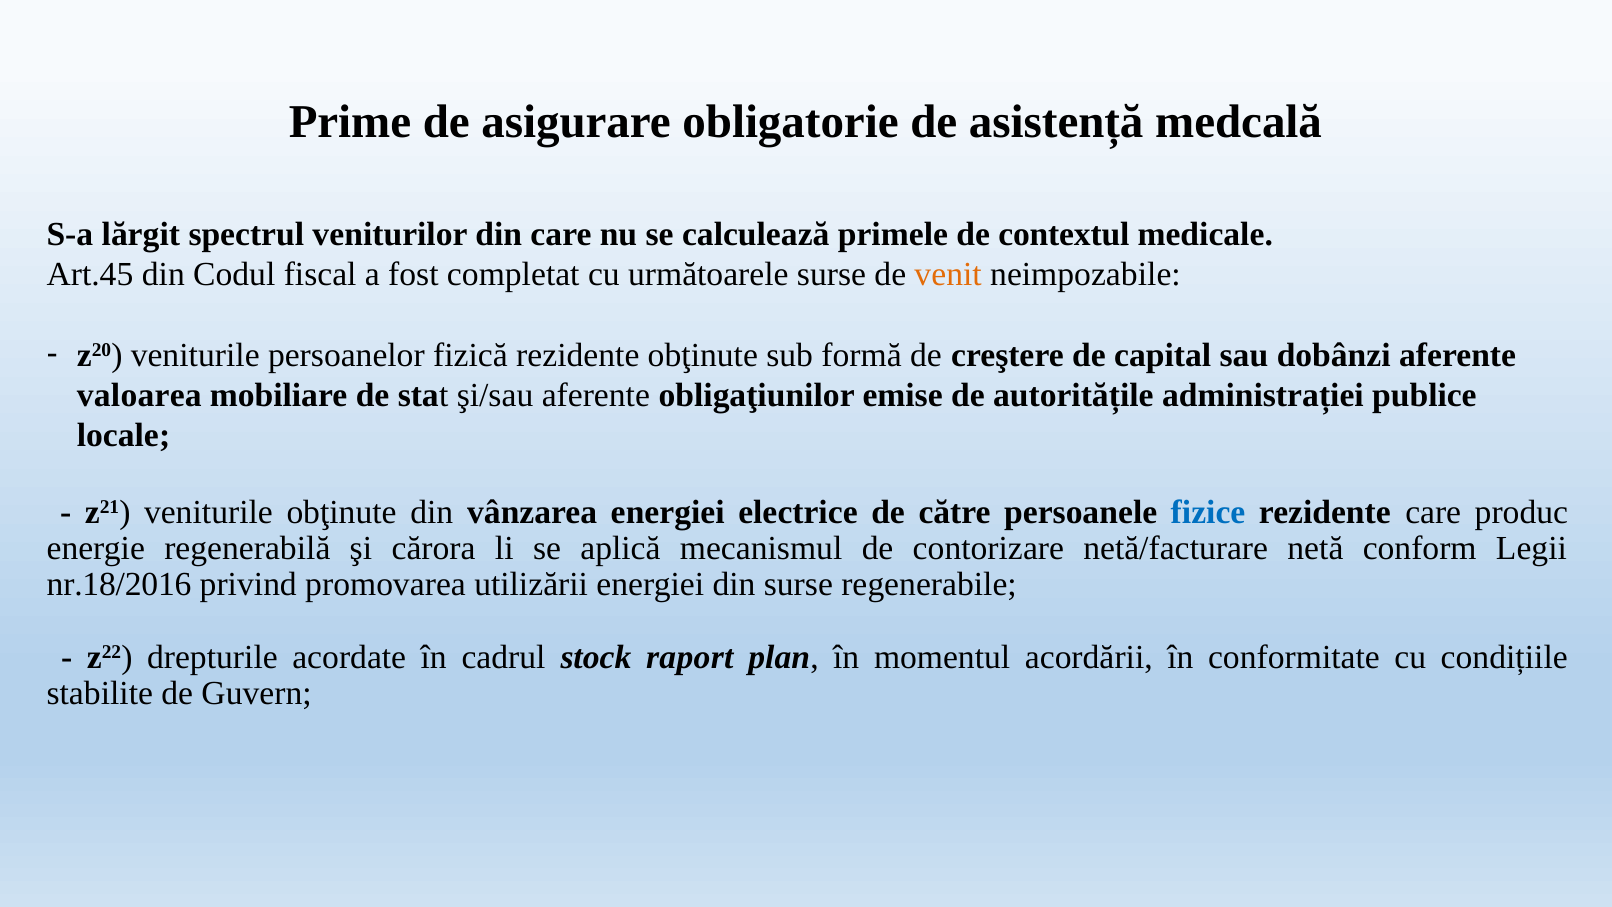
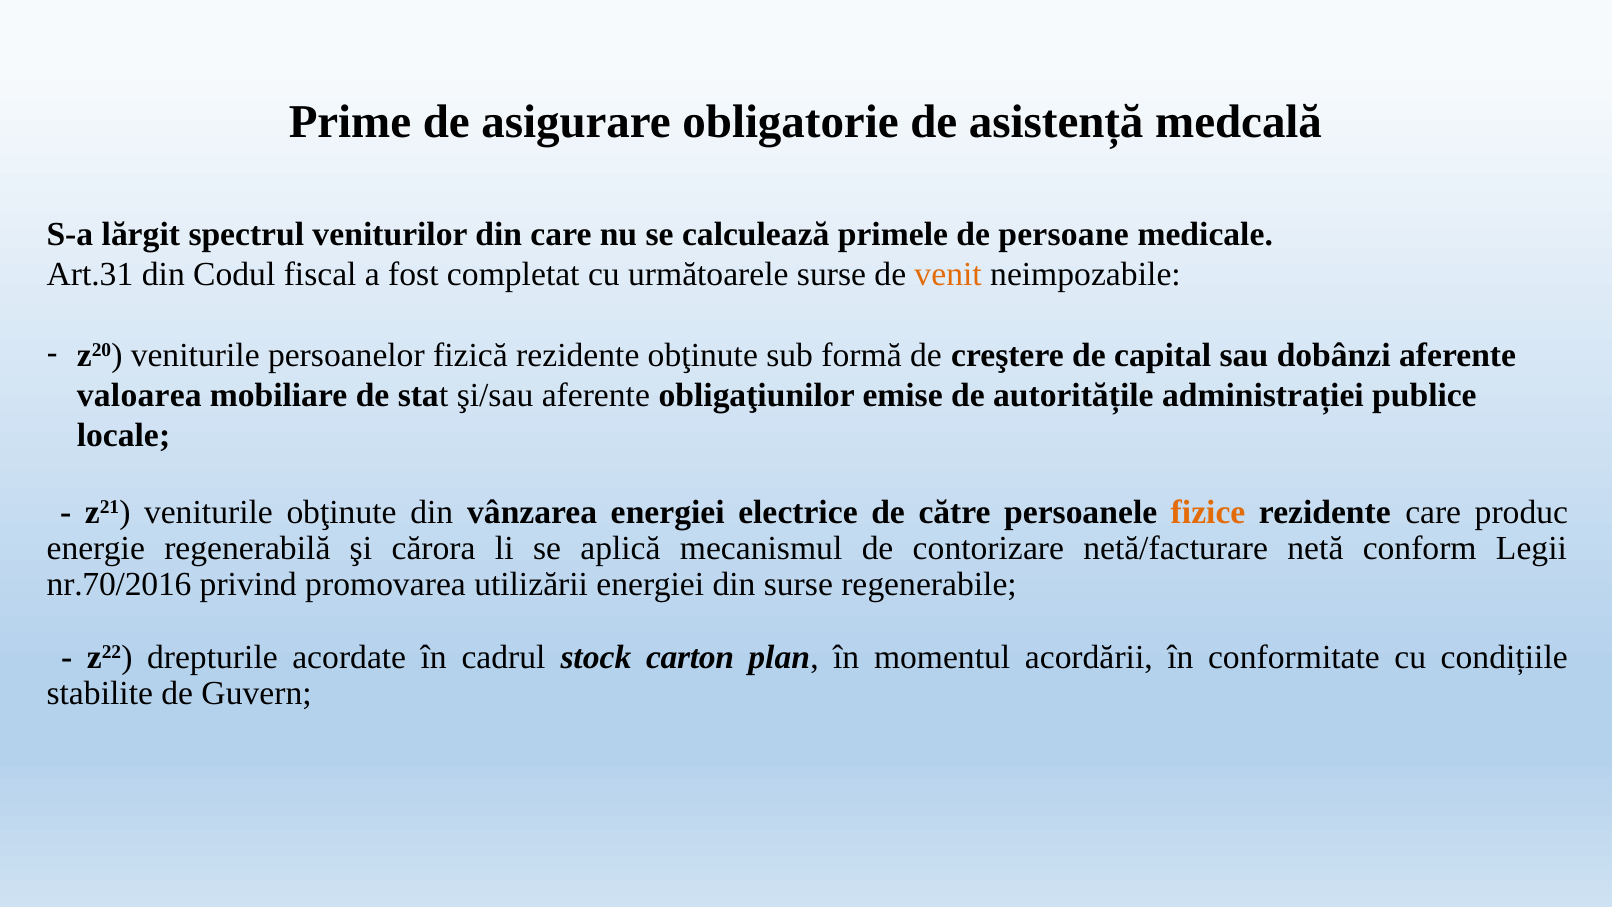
contextul: contextul -> persoane (1064, 234)
Art.45: Art.45 -> Art.31 (90, 274)
fizice colour: blue -> orange (1208, 512)
nr.18/2016: nr.18/2016 -> nr.70/2016 (119, 585)
raport: raport -> carton (690, 657)
